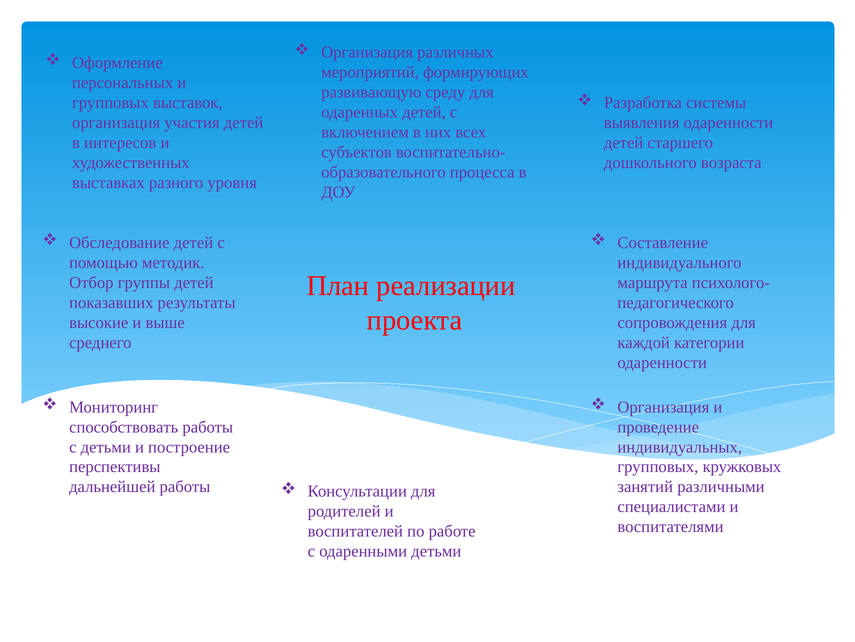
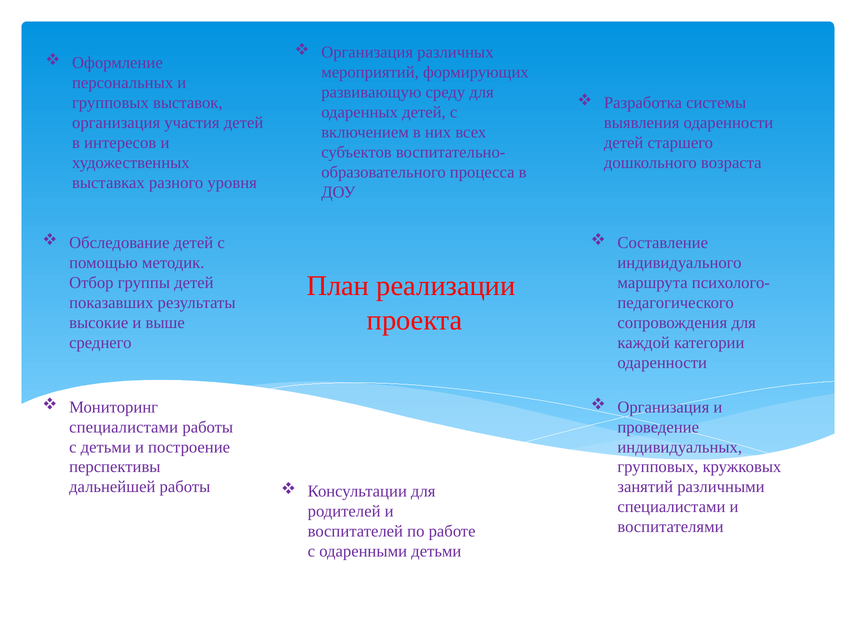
способствовать: способствовать -> специалистами (124, 427)
